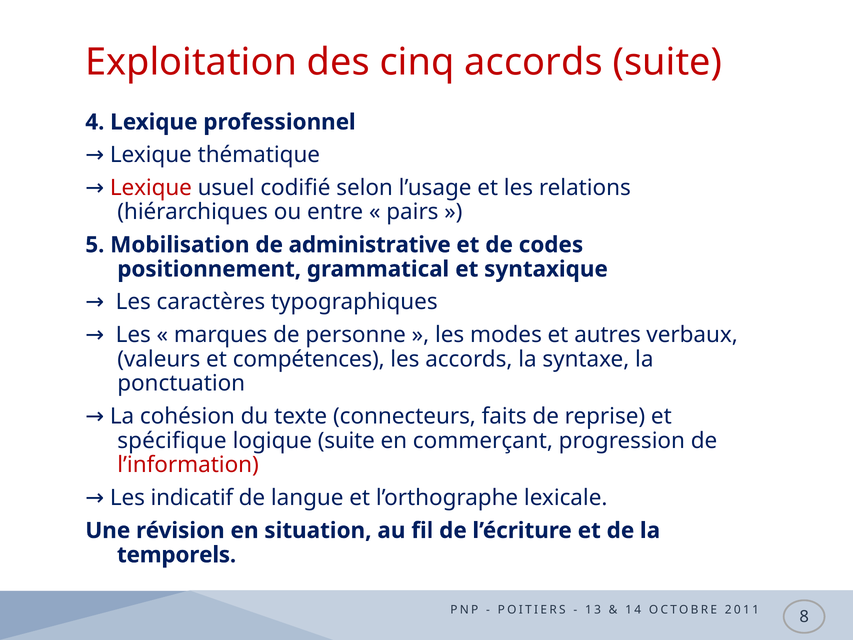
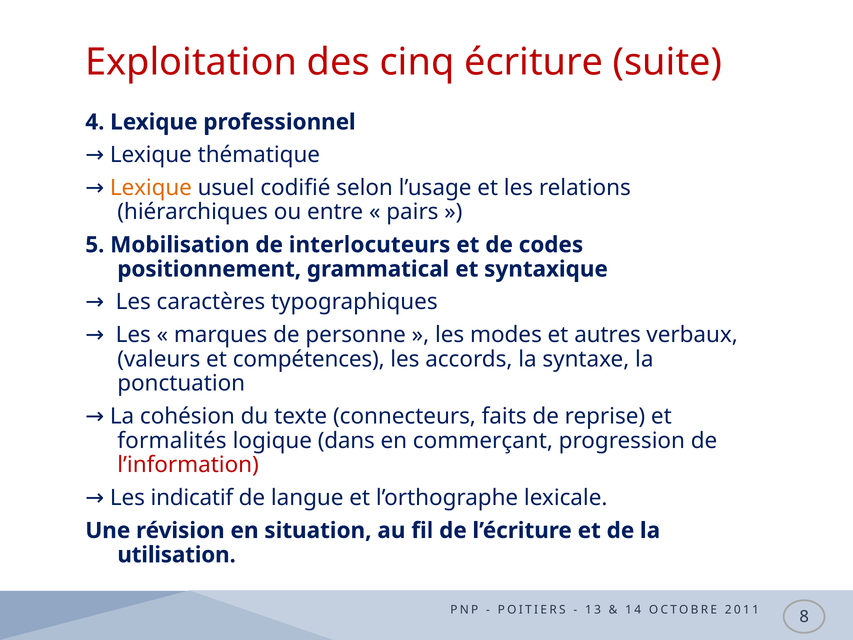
cinq accords: accords -> écriture (534, 62)
Lexique colour: red -> orange (151, 188)
administrative: administrative -> interlocuteurs (370, 245)
spécifique: spécifique -> formalités (172, 440)
logique suite: suite -> dans (346, 440)
temporels: temporels -> utilisation (177, 555)
